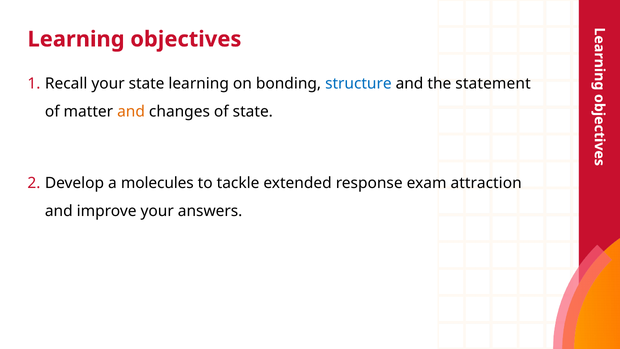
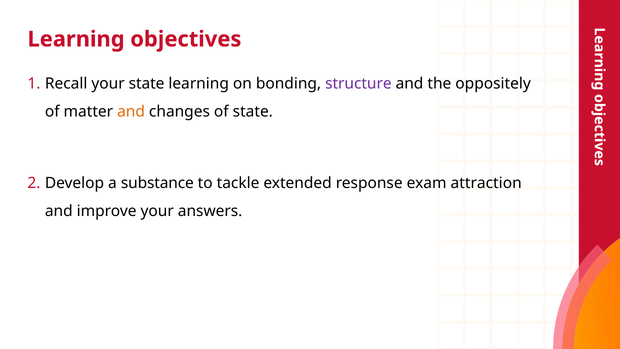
structure colour: blue -> purple (358, 84)
statement: statement -> oppositely (493, 84)
molecules: molecules -> substance (157, 183)
